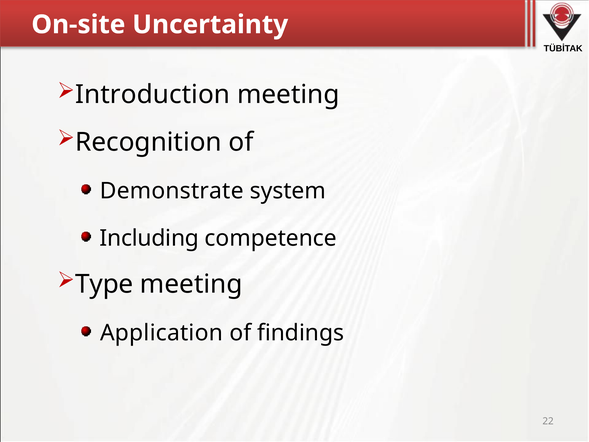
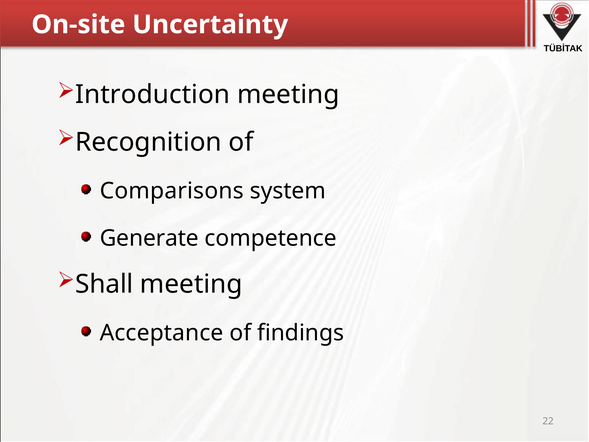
Demonstrate: Demonstrate -> Comparisons (172, 191)
Including: Including -> Generate (149, 238)
Type: Type -> Shall (104, 284)
Application: Application -> Acceptance (162, 333)
